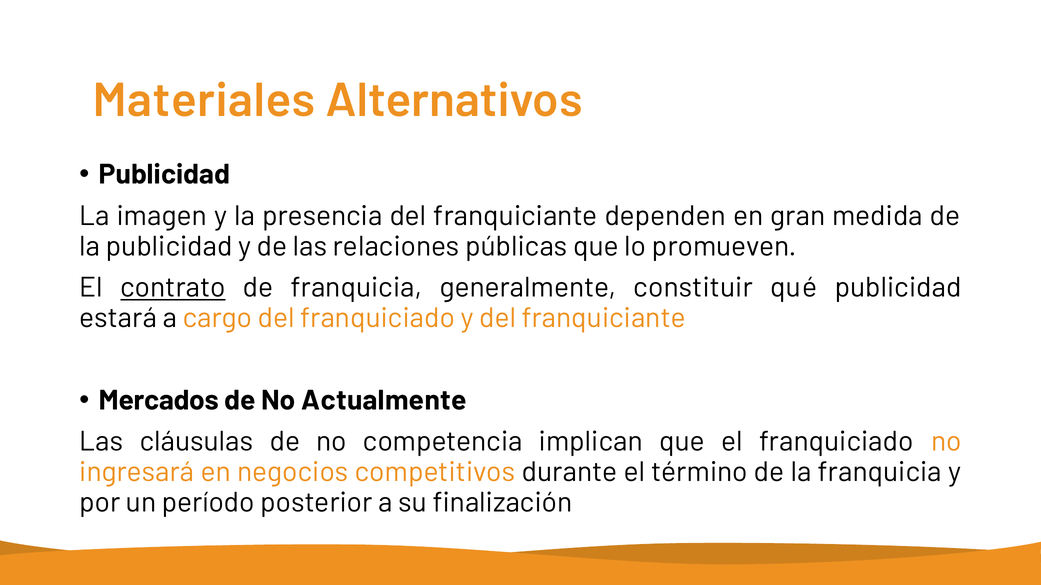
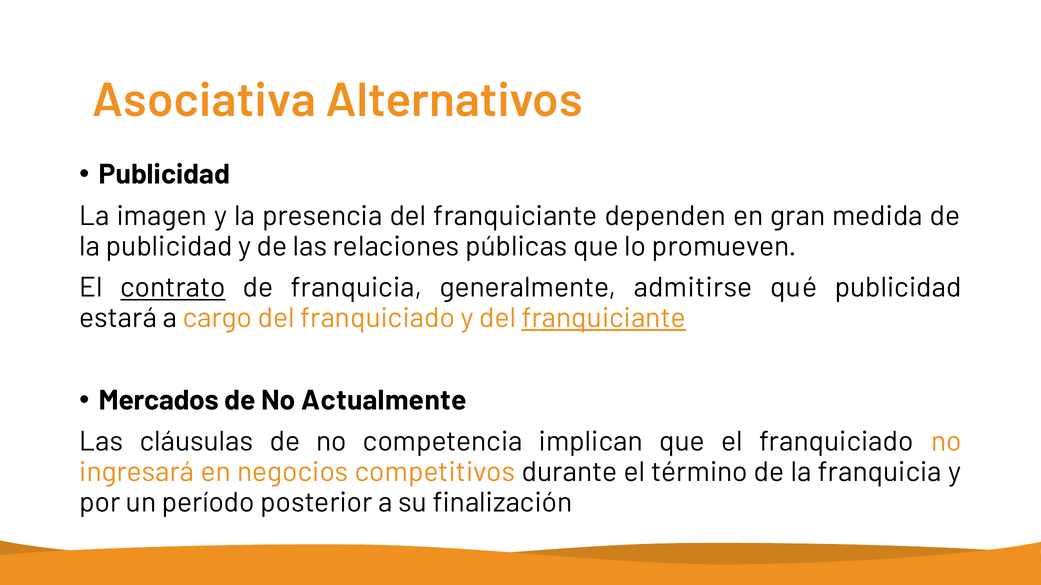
Materiales: Materiales -> Asociativa (204, 100)
constituir: constituir -> admitirse (693, 288)
franquiciante underline: none -> present (604, 318)
